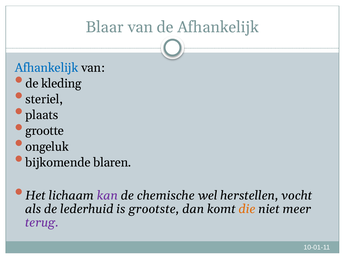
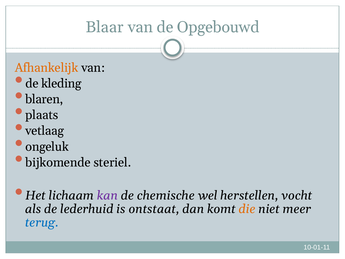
de Afhankelijk: Afhankelijk -> Opgebouwd (218, 27)
Afhankelijk colour: blue -> orange (47, 68)
steriel: steriel -> blaren (44, 99)
grootte: grootte -> vetlaag (45, 131)
blaren: blaren -> steriel (112, 162)
grootste: grootste -> ontstaat (154, 209)
terug colour: purple -> blue (42, 222)
